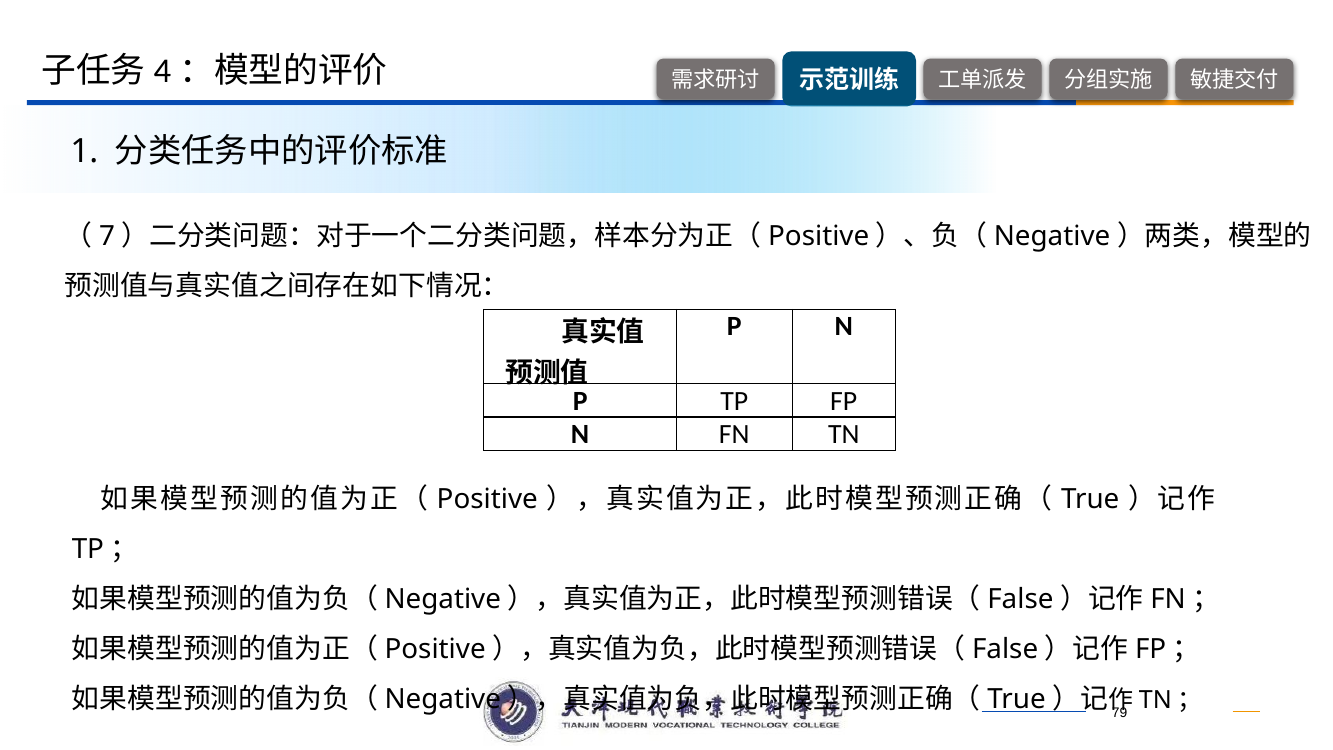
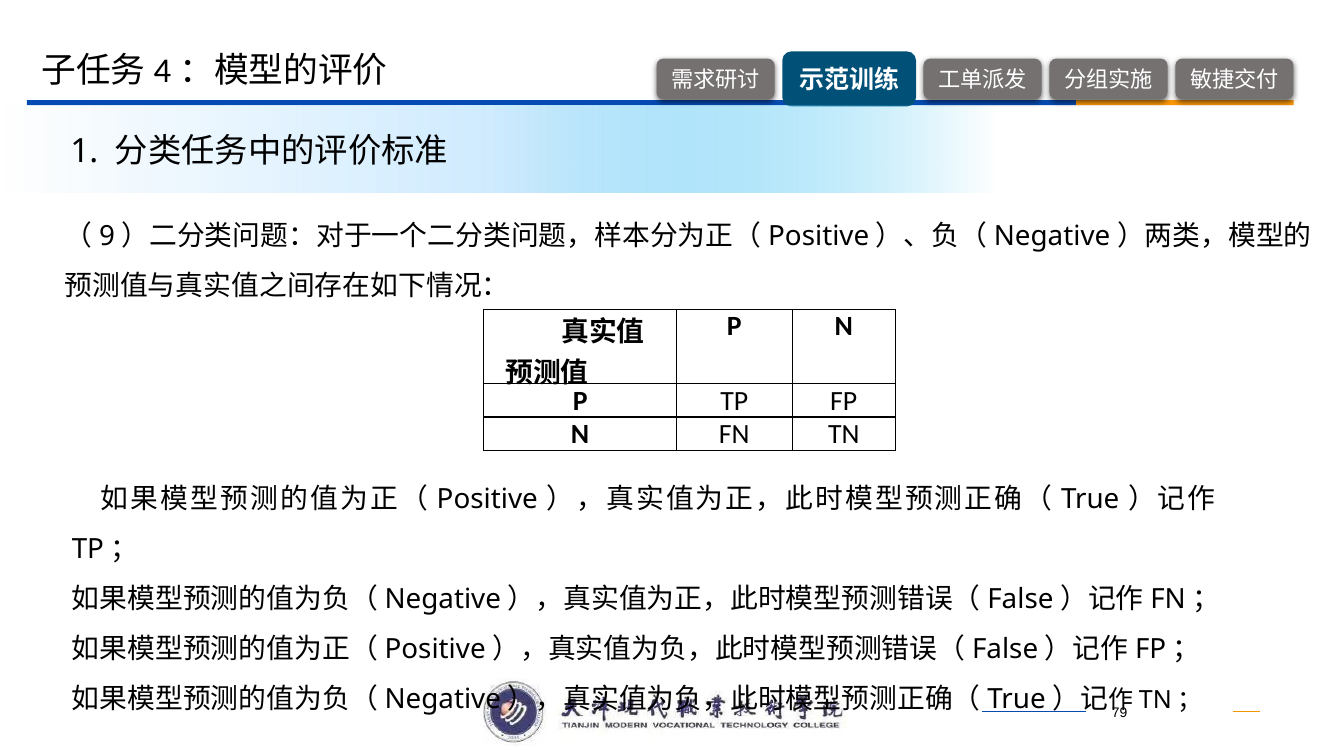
7: 7 -> 9 (107, 236)
